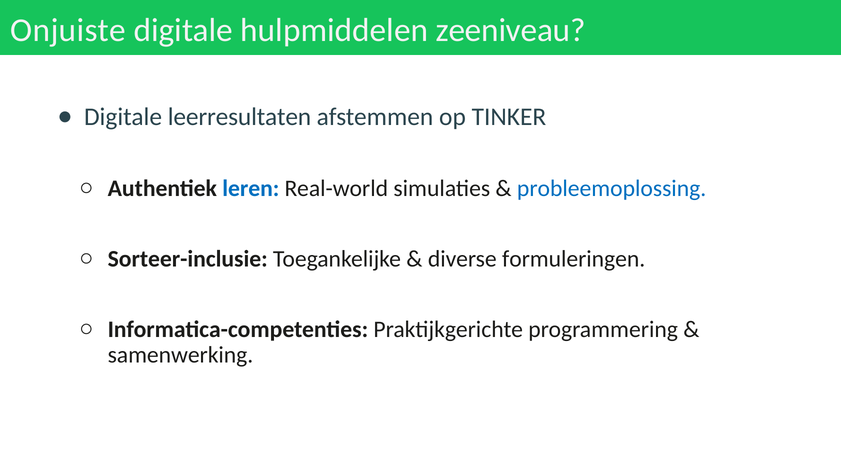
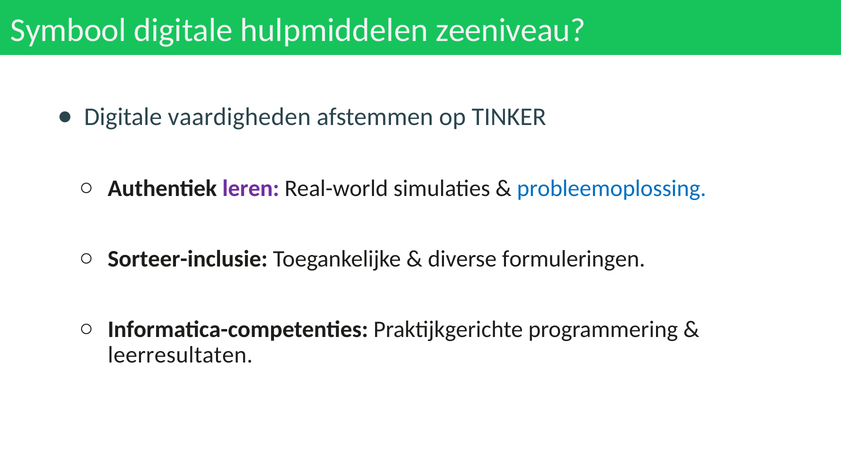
Onjuiste: Onjuiste -> Symbool (68, 30)
leerresultaten: leerresultaten -> vaardigheden (239, 117)
leren colour: blue -> purple (251, 188)
samenwerking: samenwerking -> leerresultaten (180, 355)
